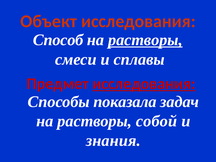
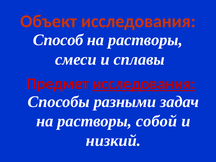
растворы underline: present -> none (145, 40)
показала: показала -> разными (125, 102)
знания: знания -> низкий (113, 141)
